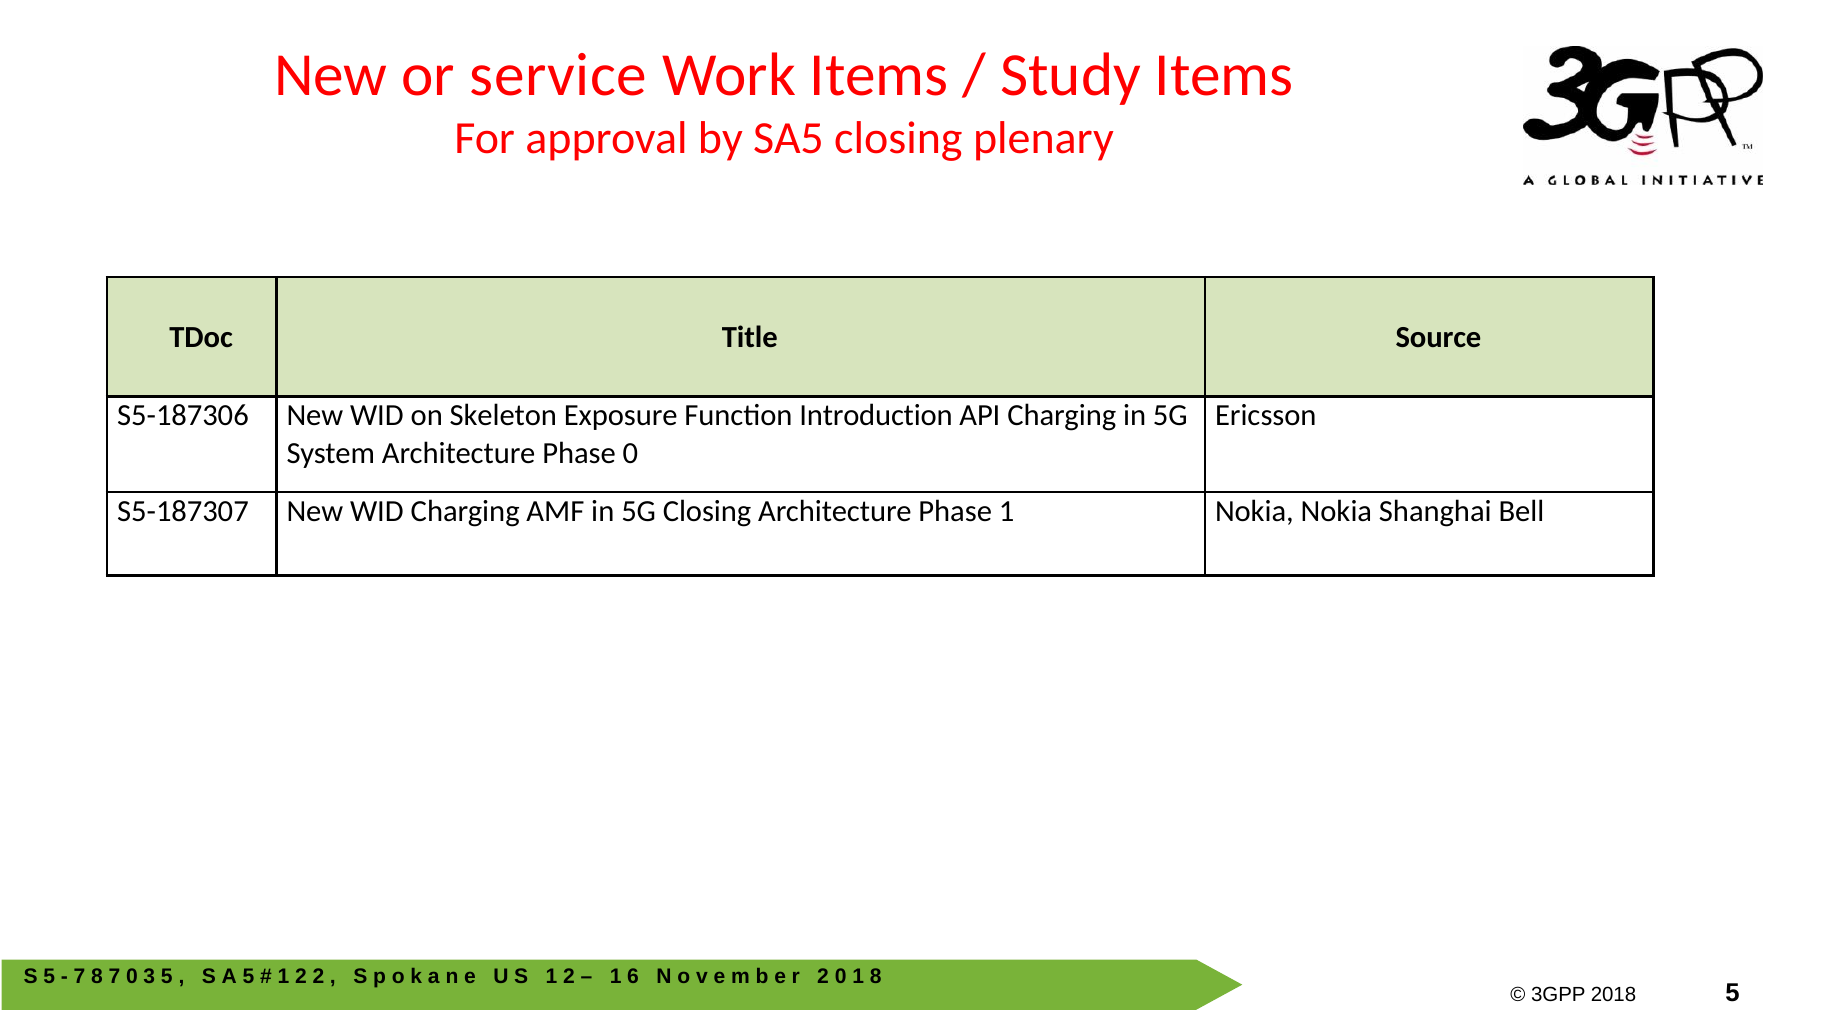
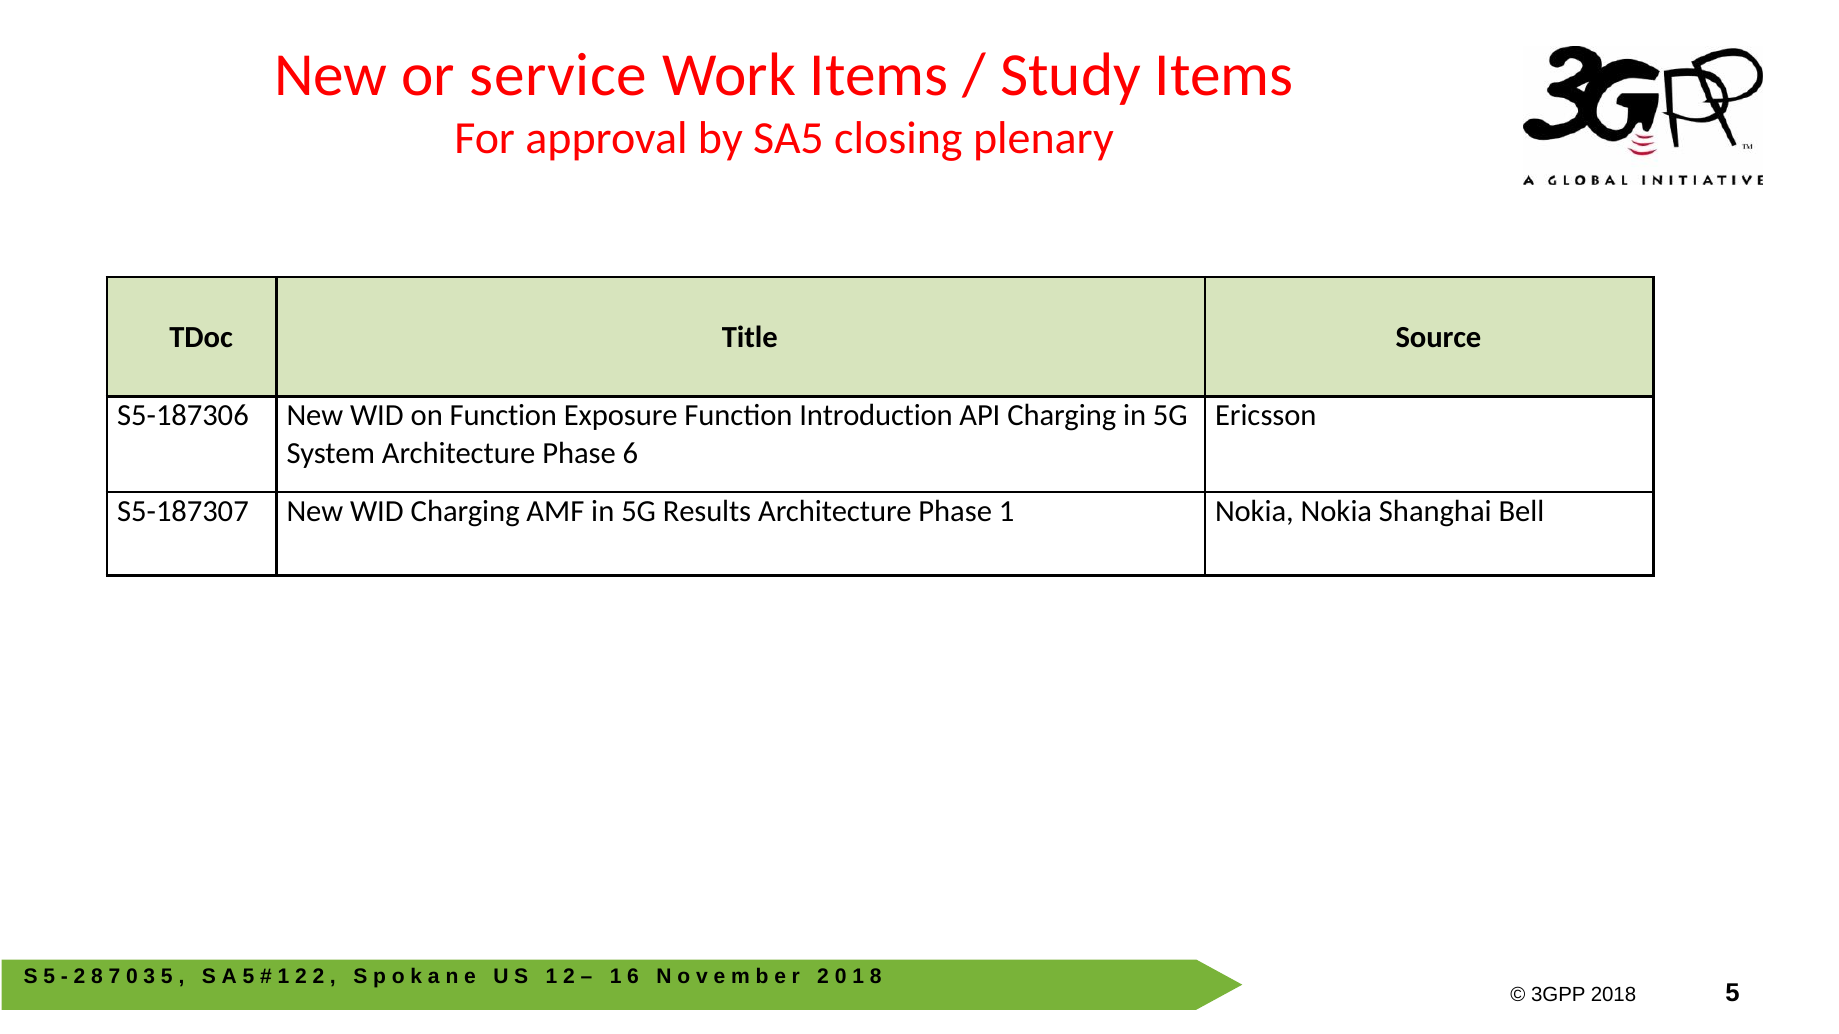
on Skeleton: Skeleton -> Function (503, 416)
Phase 0: 0 -> 6 (630, 453)
5G Closing: Closing -> Results (707, 512)
7: 7 -> 2 (79, 977)
